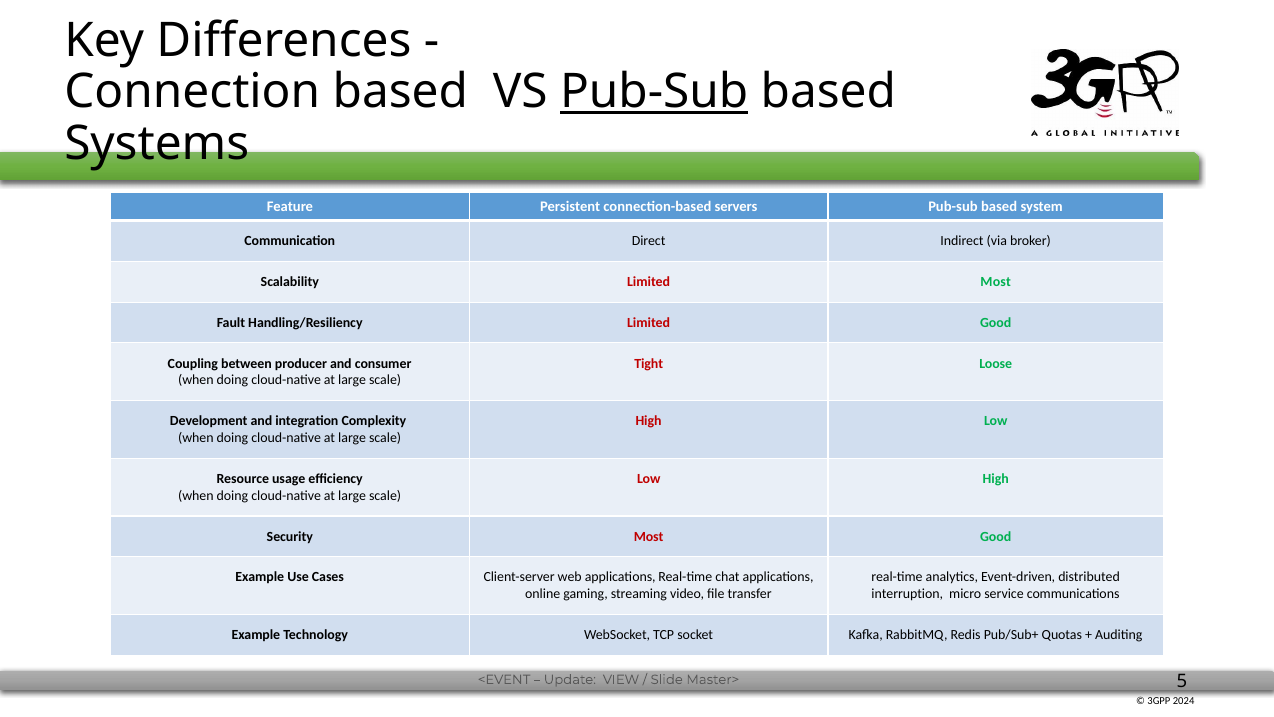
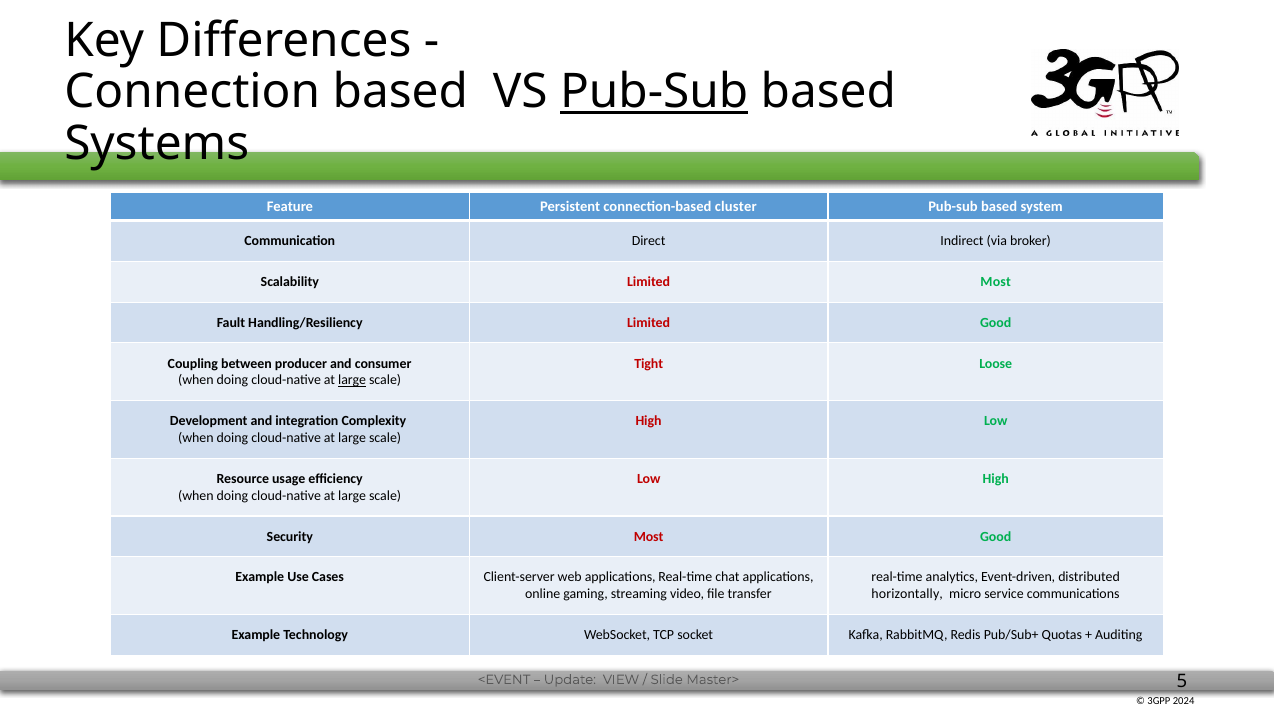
servers: servers -> cluster (736, 207)
large underline: none -> present (352, 380)
interruption: interruption -> horizontally (907, 594)
